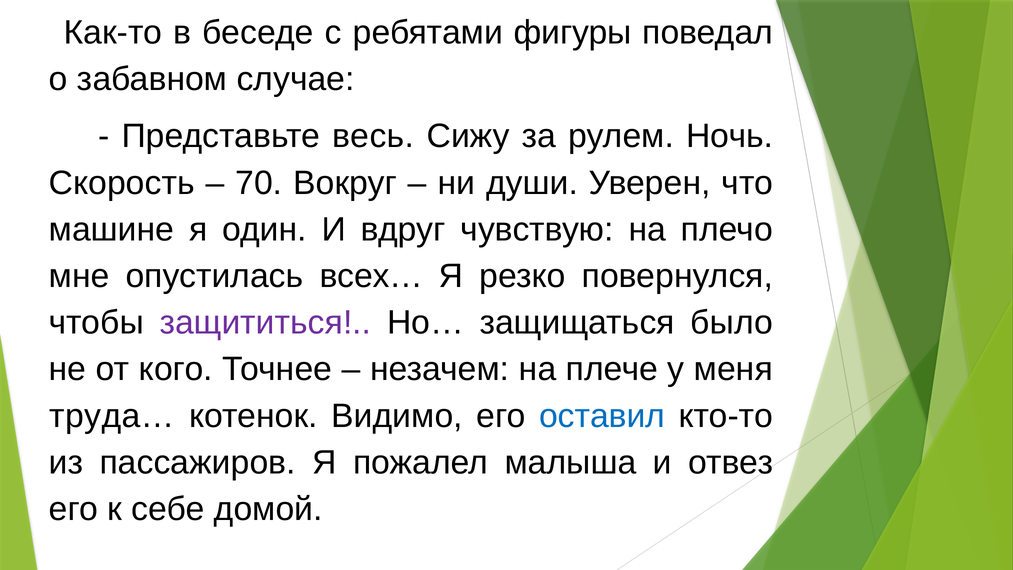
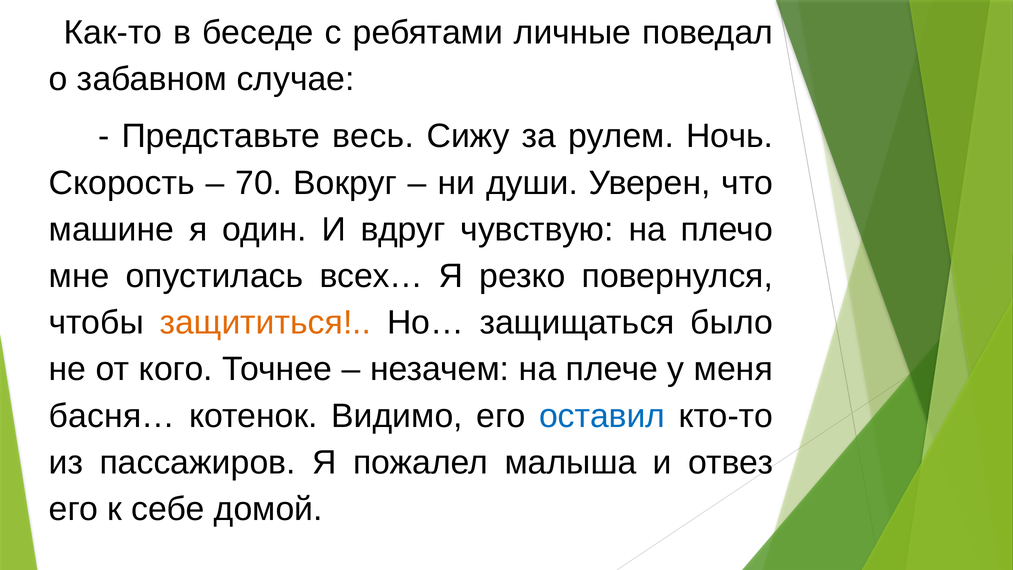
фигуры: фигуры -> личные (573, 32)
защититься colour: purple -> orange (265, 323)
труда…: труда… -> басня… (112, 416)
